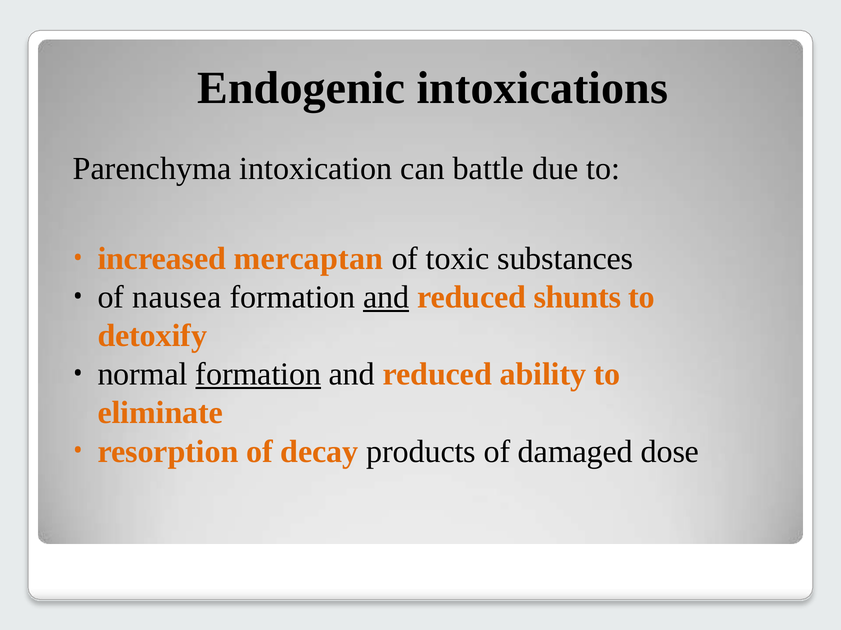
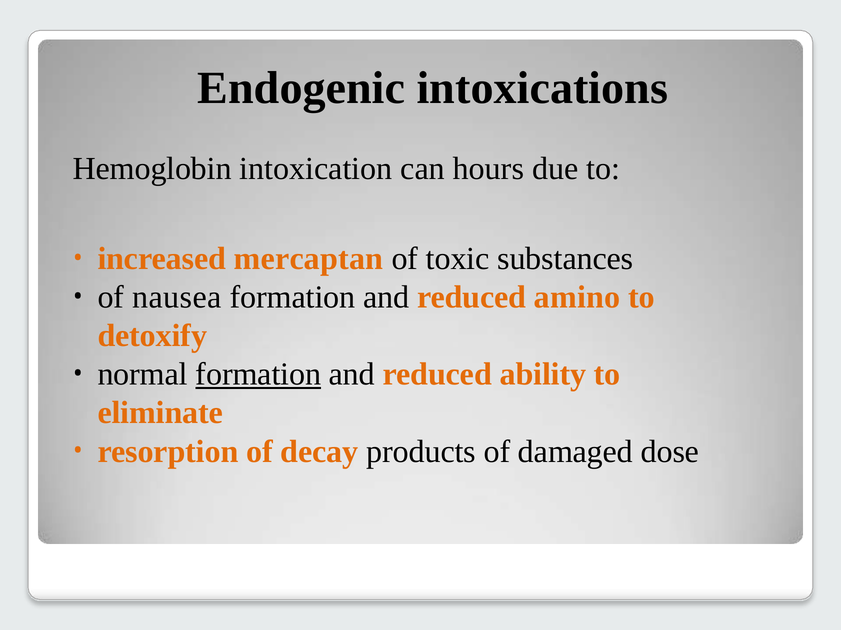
Parenchyma: Parenchyma -> Hemoglobin (152, 169)
battle: battle -> hours (488, 169)
and underline: present -> none (386, 298)
shunts: shunts -> amino (577, 298)
